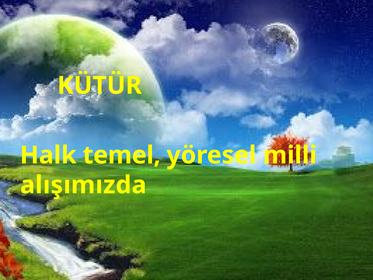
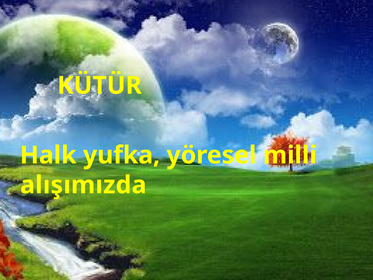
temel: temel -> yufka (122, 155)
